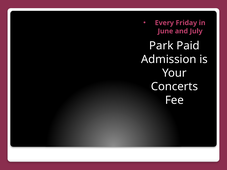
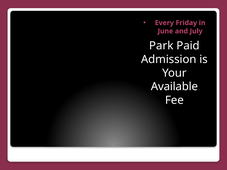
Concerts: Concerts -> Available (174, 87)
